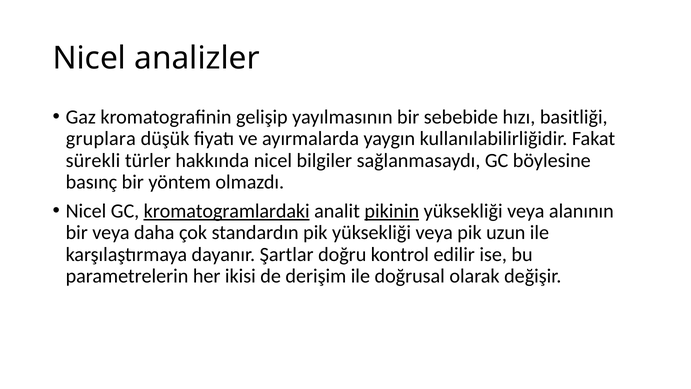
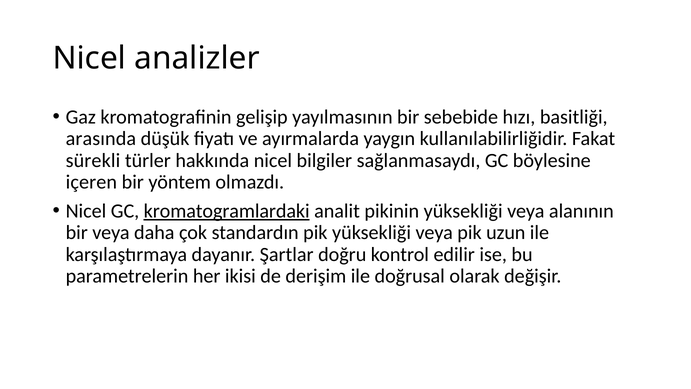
gruplara: gruplara -> arasında (101, 139)
basınç: basınç -> içeren (91, 182)
pikinin underline: present -> none (392, 211)
